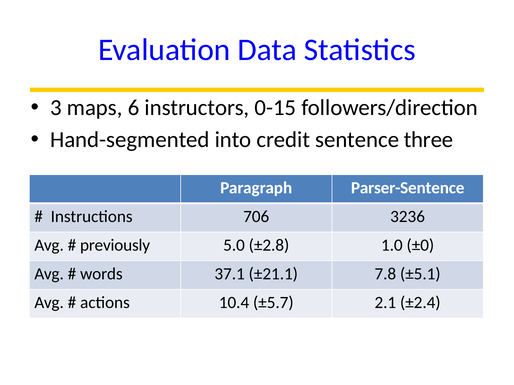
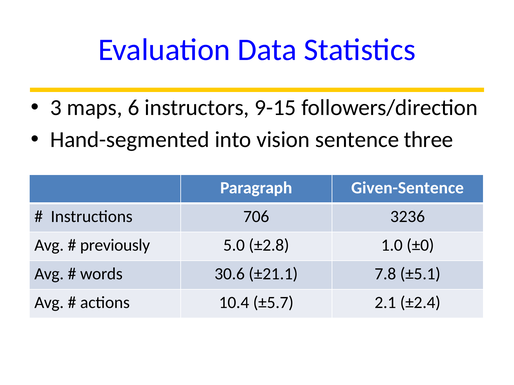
0-15: 0-15 -> 9-15 (275, 108)
credit: credit -> vision (283, 140)
Parser-Sentence: Parser-Sentence -> Given-Sentence (408, 188)
37.1: 37.1 -> 30.6 (230, 274)
